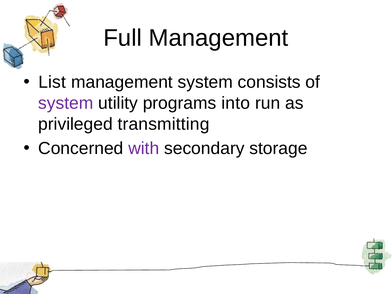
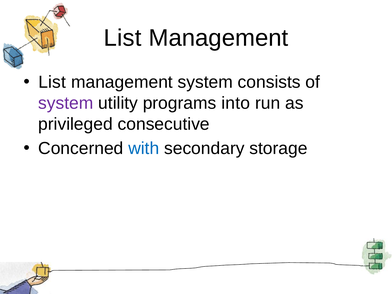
Full: Full -> List (123, 38)
transmitting: transmitting -> consecutive (164, 124)
with colour: purple -> blue (144, 148)
